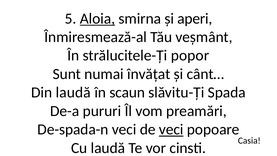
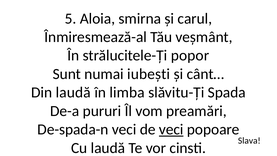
Aloia underline: present -> none (97, 19)
aperi: aperi -> carul (195, 19)
învățat: învățat -> iubești (149, 74)
scaun: scaun -> limba (127, 92)
Casia: Casia -> Slava (249, 141)
